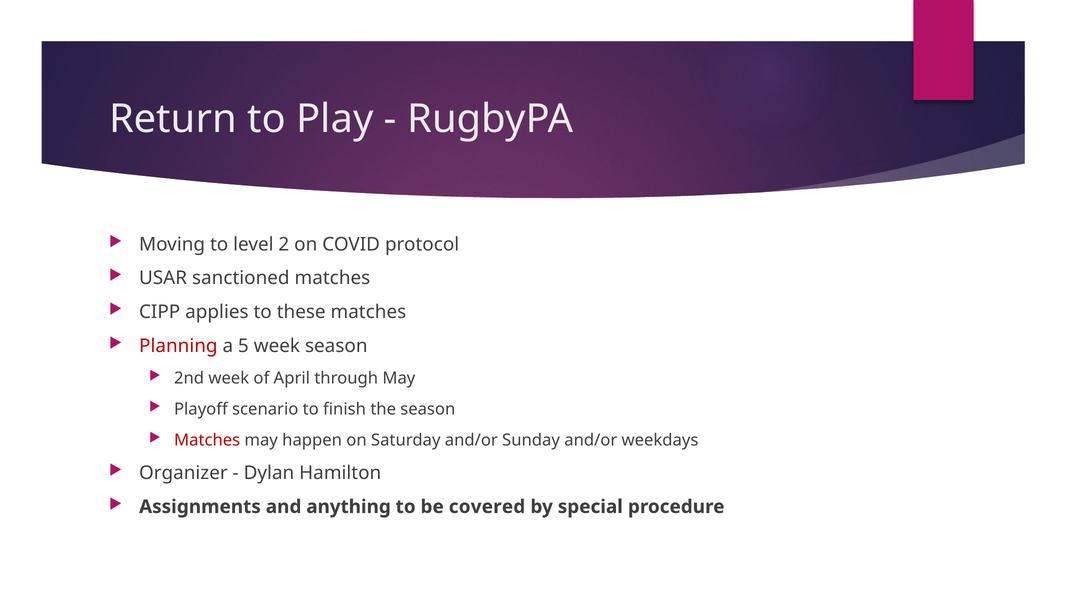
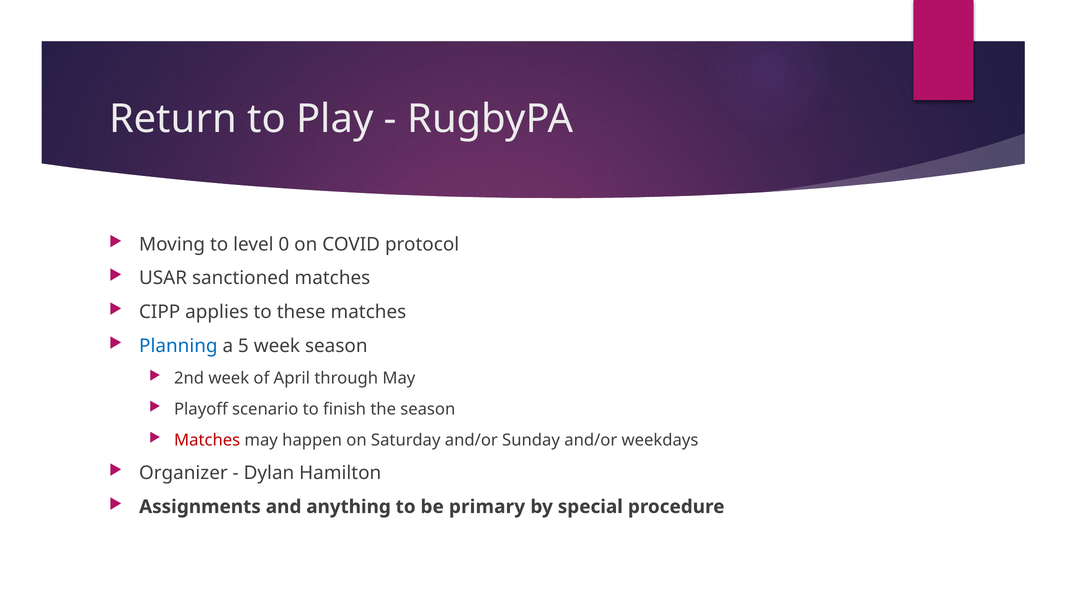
2: 2 -> 0 (284, 245)
Planning colour: red -> blue (178, 346)
covered: covered -> primary (487, 507)
